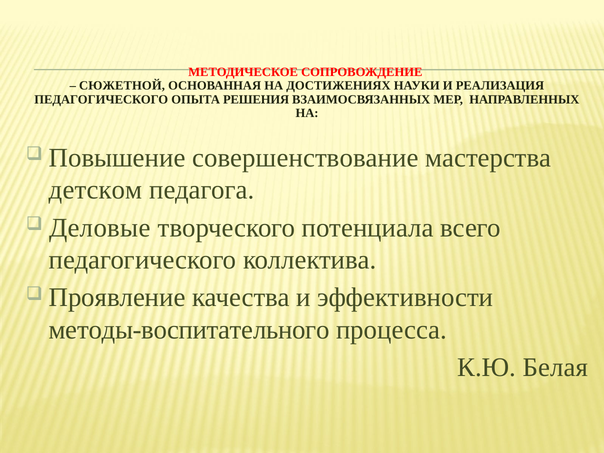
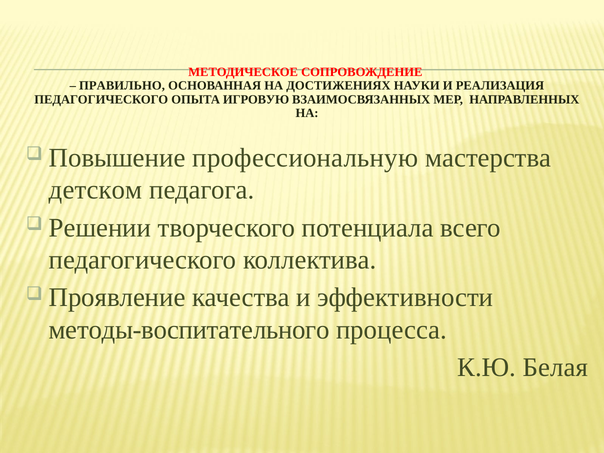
СЮЖЕТНОЙ: СЮЖЕТНОЙ -> ПРАВИЛЬНО (122, 86)
РЕШЕНИЯ: РЕШЕНИЯ -> ИГРОВУЮ (256, 99)
совершенствование: совершенствование -> профессиональную (305, 158)
Деловые: Деловые -> Решении (100, 228)
